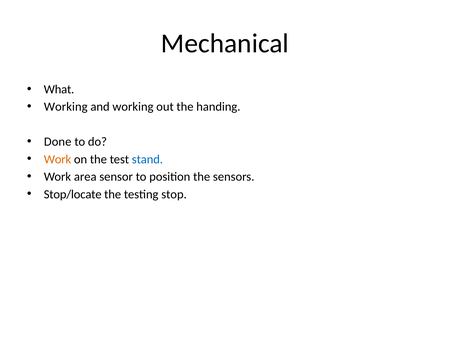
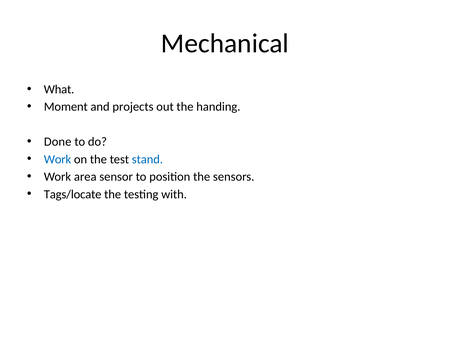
Working: Working -> Moment (66, 107)
and working: working -> projects (133, 107)
Work colour: orange -> blue (58, 159)
Stop/locate: Stop/locate -> Tags/locate (73, 195)
stop: stop -> with (174, 195)
